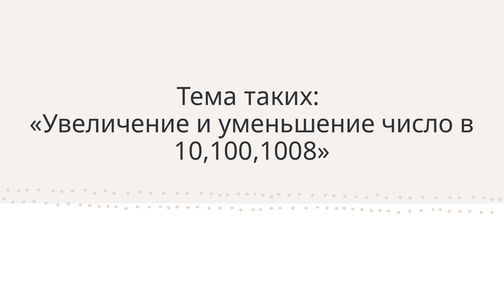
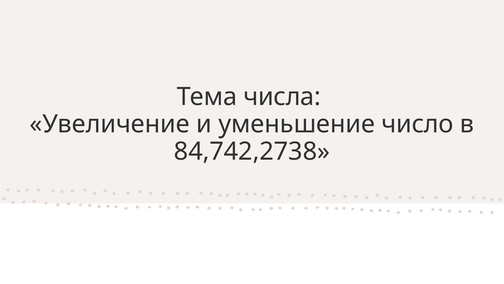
таких: таких -> числа (282, 97)
10,100,1008: 10,100,1008 -> 84,742,2738 (252, 151)
